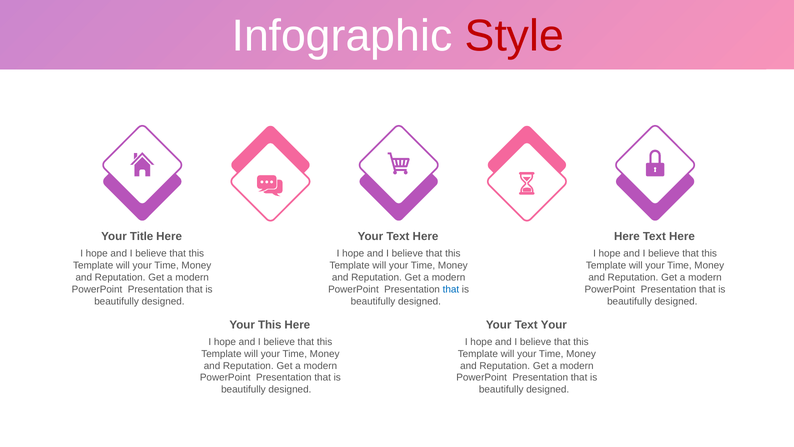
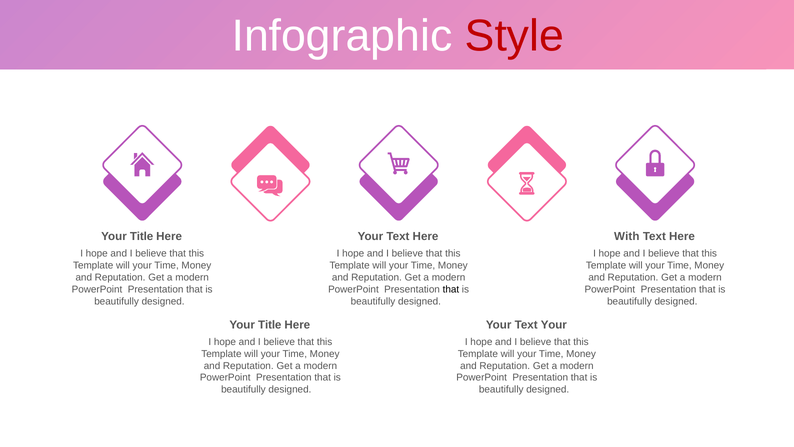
Here: Here -> With (627, 236)
that colour: blue -> black (451, 289)
This: This -> Title (270, 325)
